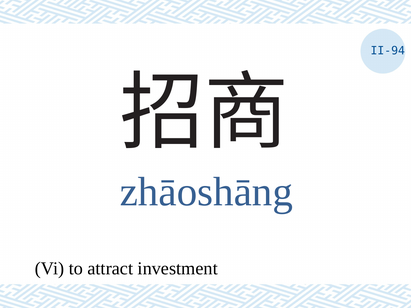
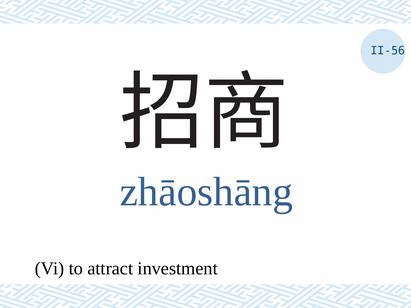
II-94: II-94 -> II-56 (388, 51)
